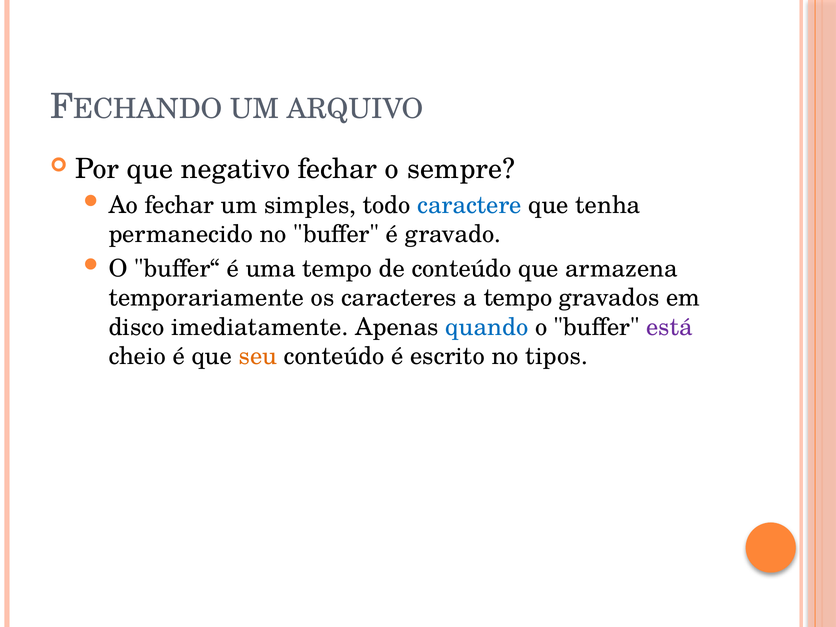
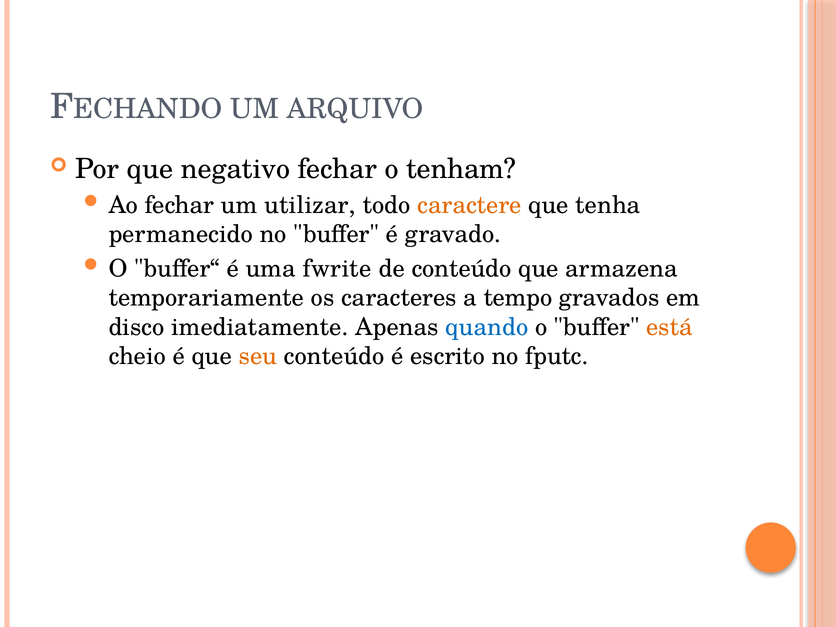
sempre: sempre -> tenham (461, 169)
simples: simples -> utilizar (310, 205)
caractere colour: blue -> orange (469, 205)
uma tempo: tempo -> fwrite (337, 268)
está colour: purple -> orange (669, 327)
tipos: tipos -> fputc (557, 356)
